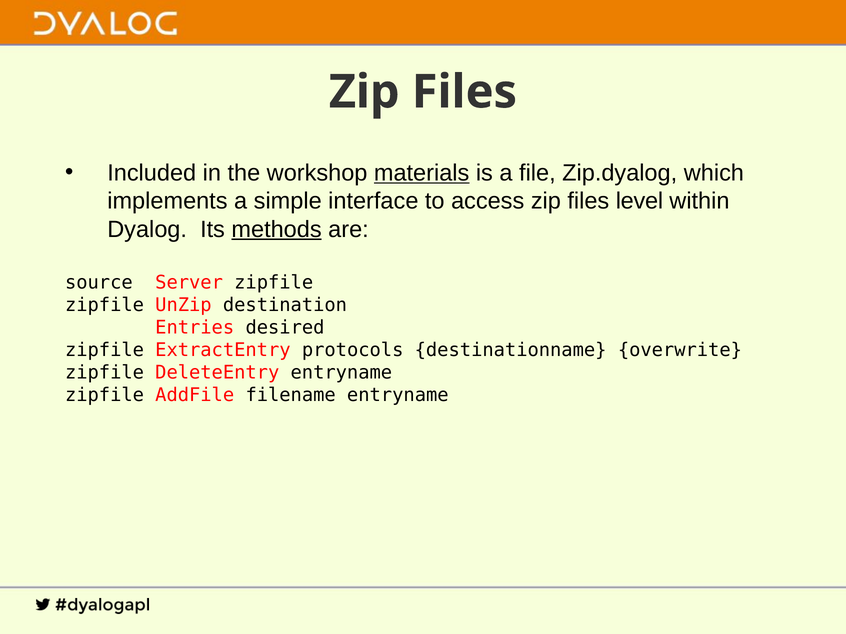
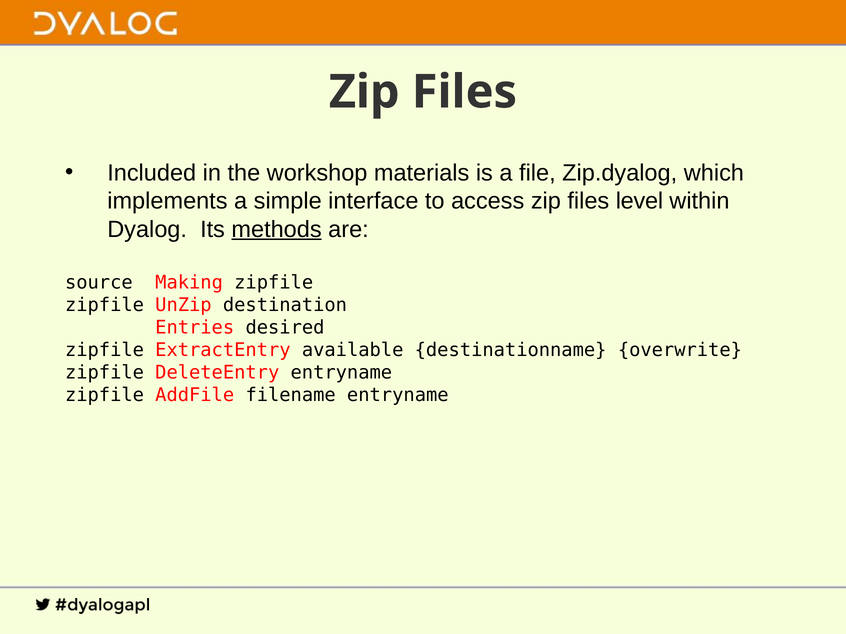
materials underline: present -> none (422, 173)
Server: Server -> Making (189, 283)
protocols: protocols -> available (353, 350)
